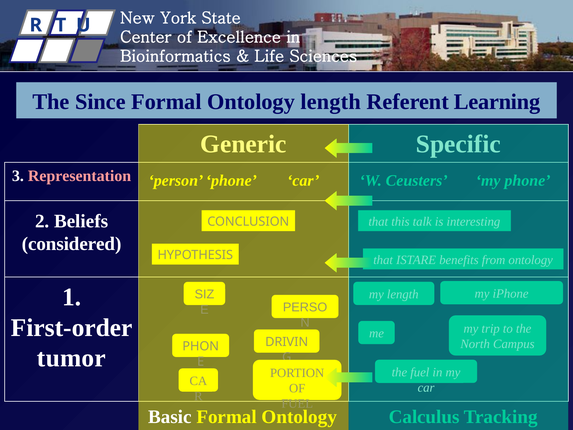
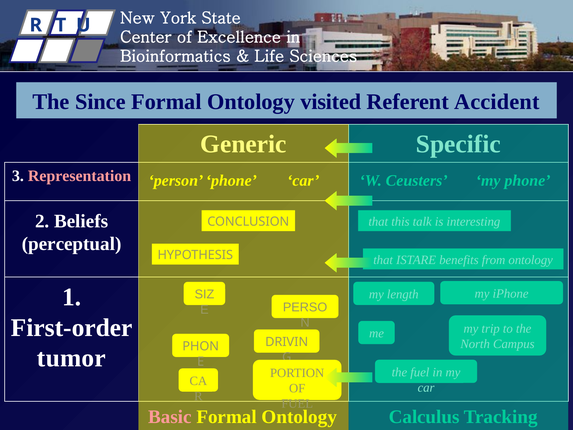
Ontology length: length -> visited (331, 102)
Learning: Learning -> Accident (497, 102)
considered: considered -> perceptual (72, 244)
Basic colour: white -> pink (170, 417)
